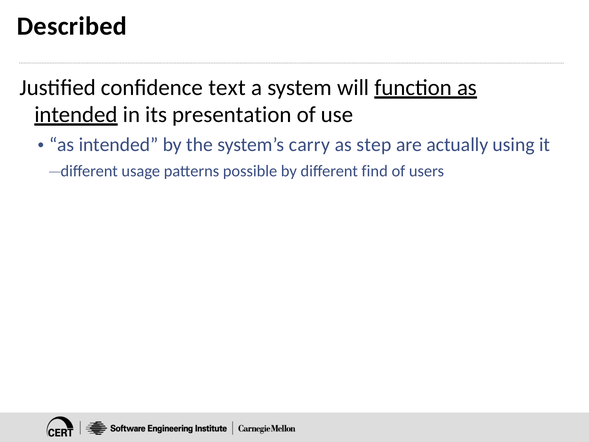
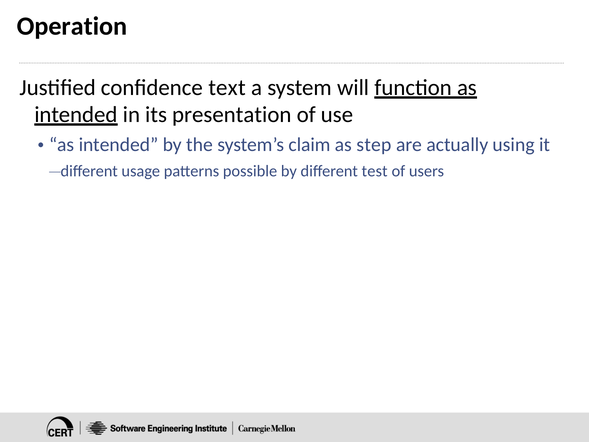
Described: Described -> Operation (72, 26)
carry: carry -> claim (310, 145)
find: find -> test (375, 171)
